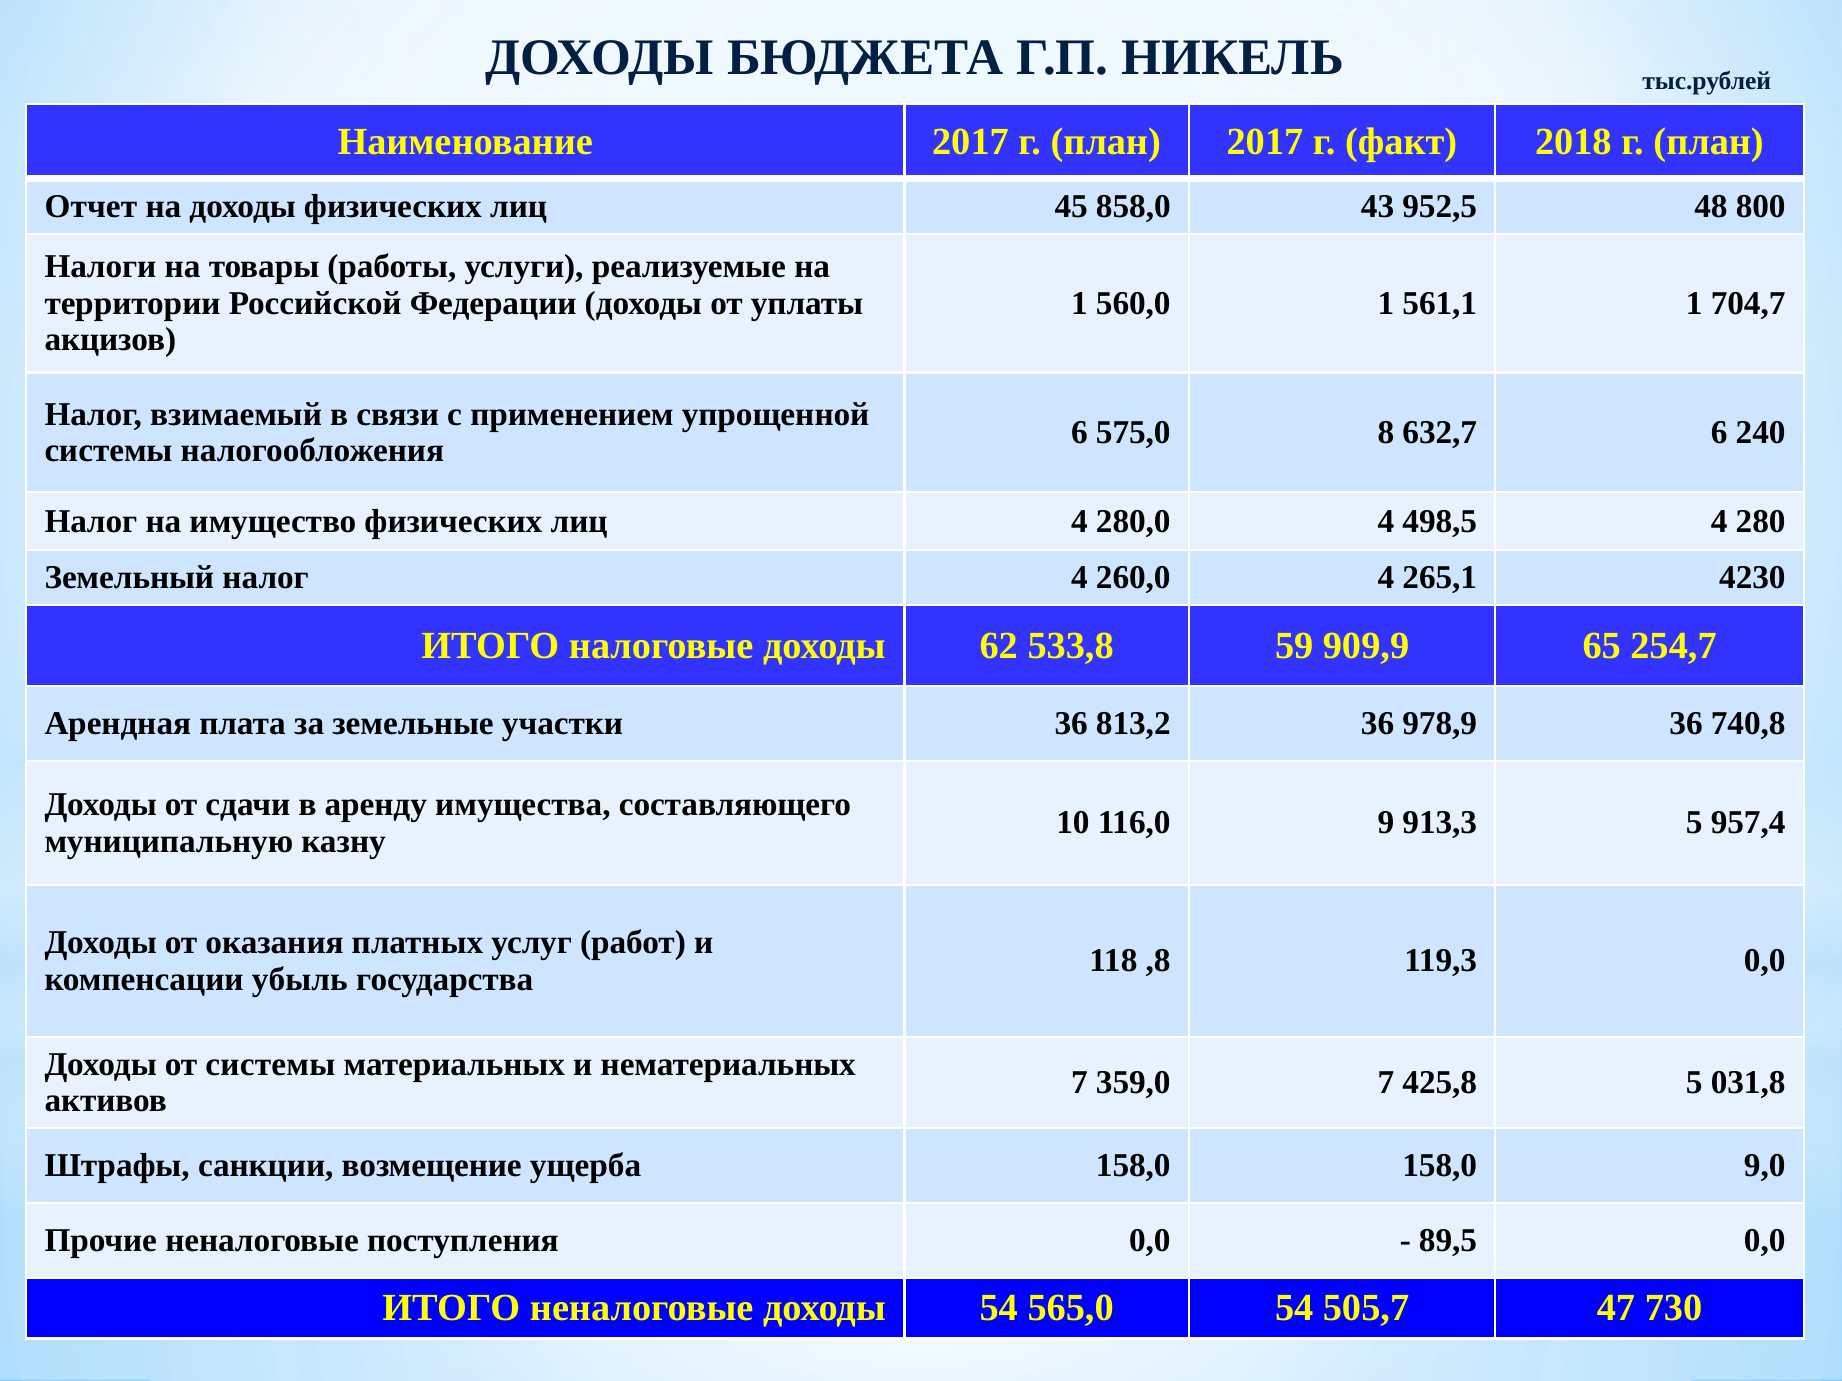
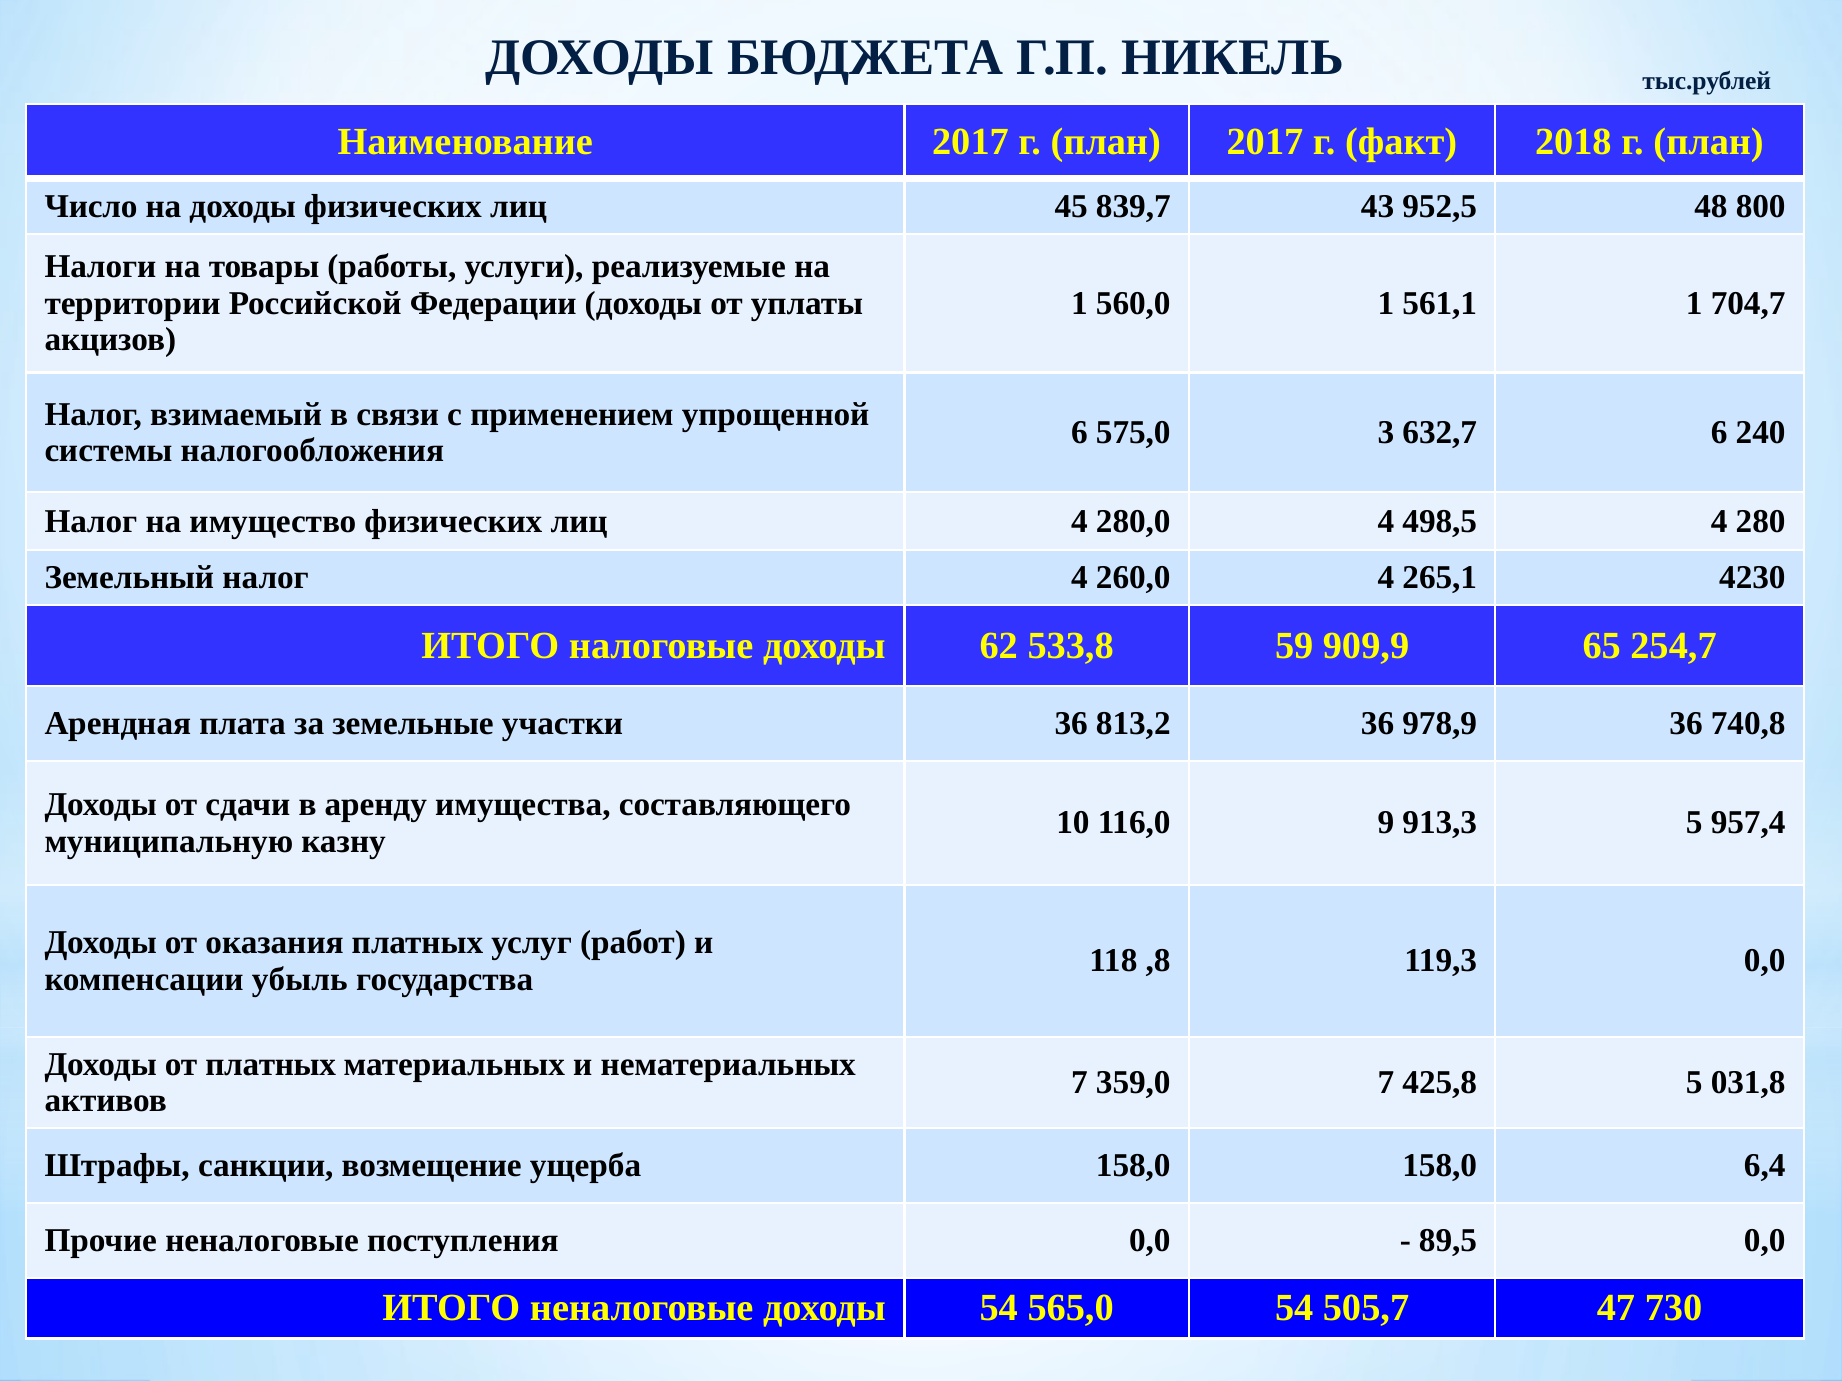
Отчет: Отчет -> Число (91, 207)
858,0: 858,0 -> 839,7 (1133, 207)
8: 8 -> 3 (1386, 433)
от системы: системы -> платных (271, 1065)
9,0: 9,0 -> 6,4 (1765, 1166)
